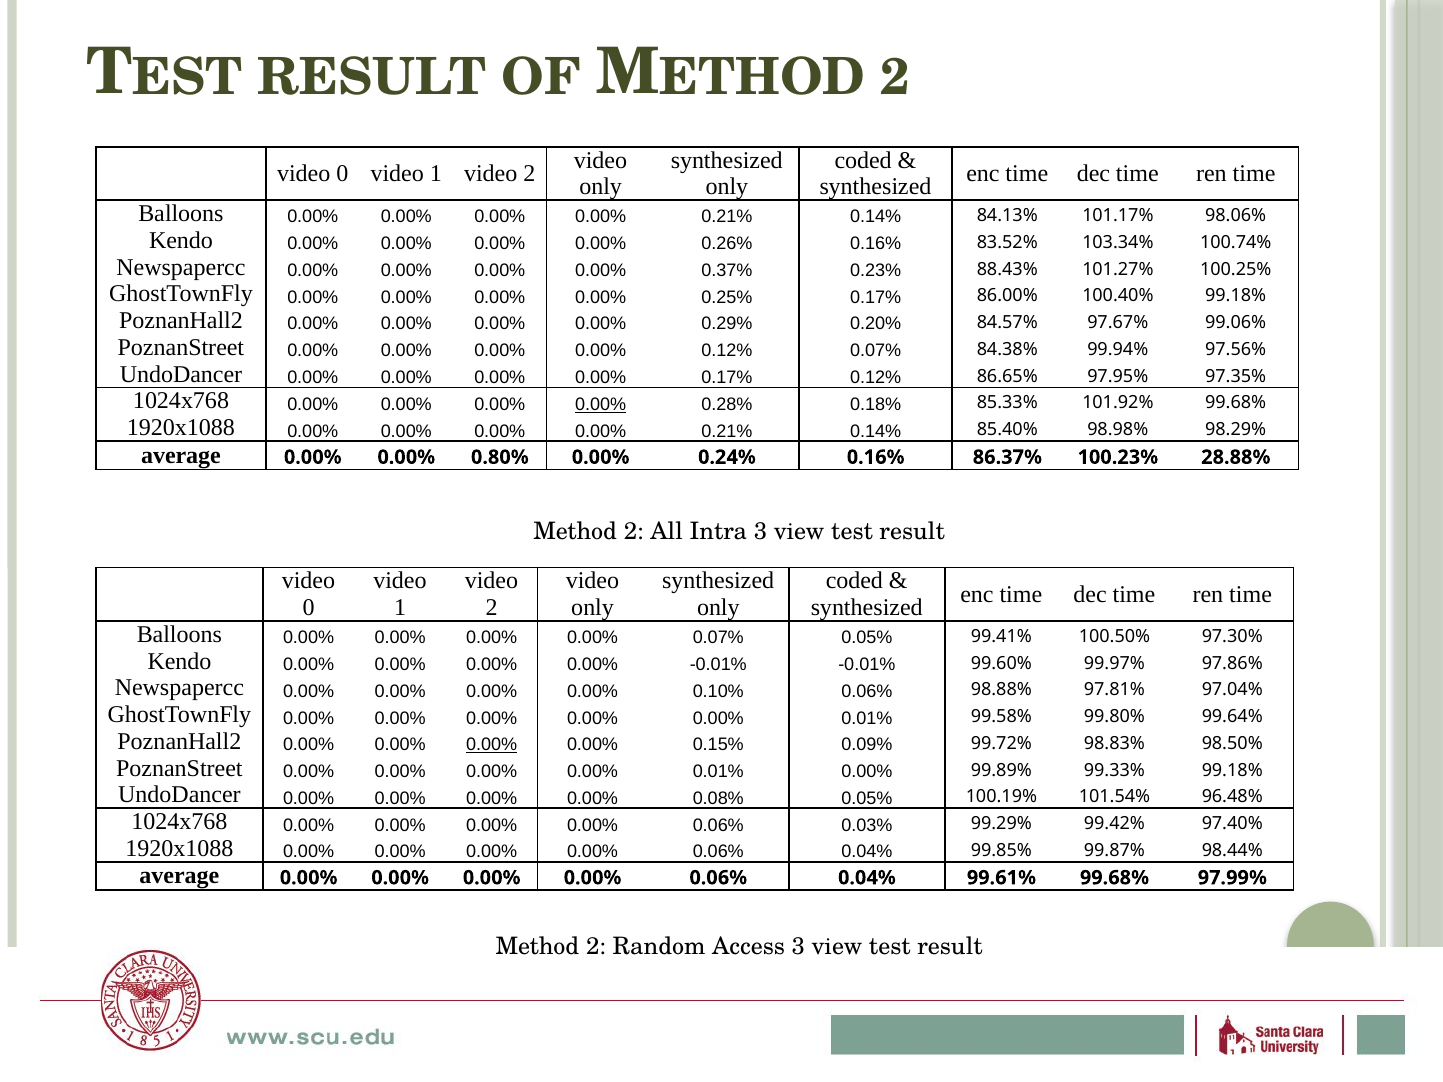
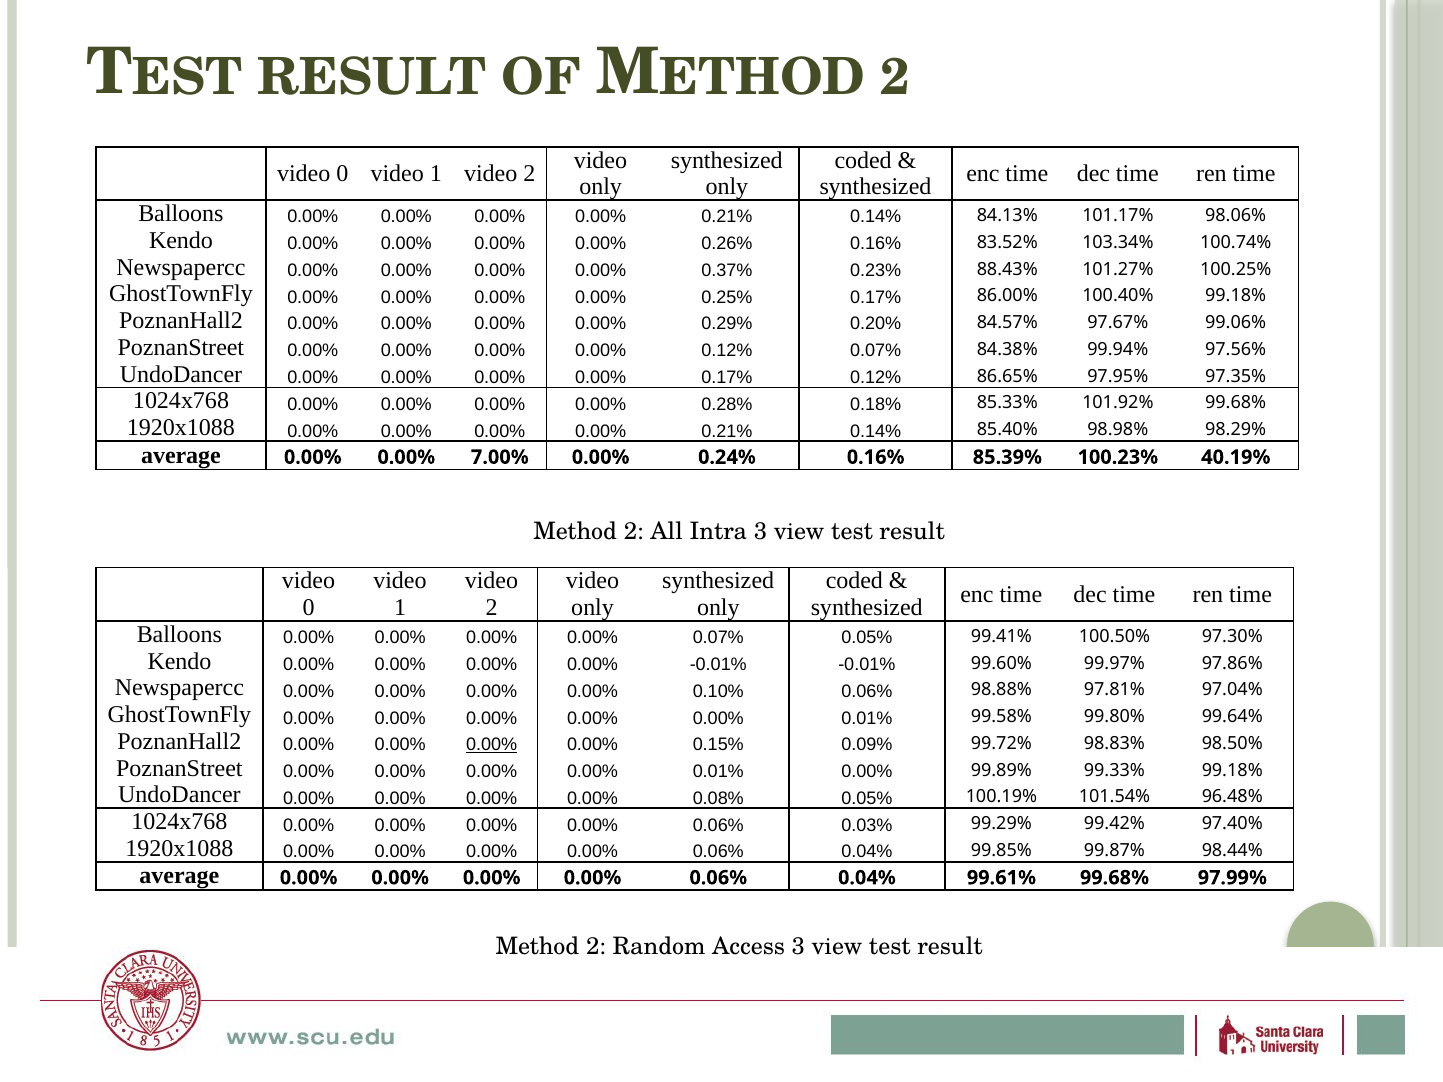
0.00% underline: present -> none (601, 404)
0.80%: 0.80% -> 7.00% (500, 457)
86.37%: 86.37% -> 85.39% (1007, 457)
28.88%: 28.88% -> 40.19% (1236, 457)
